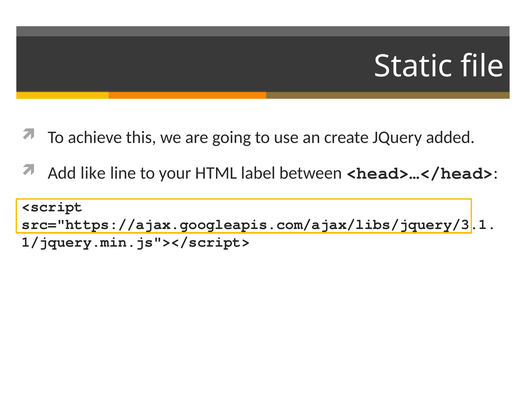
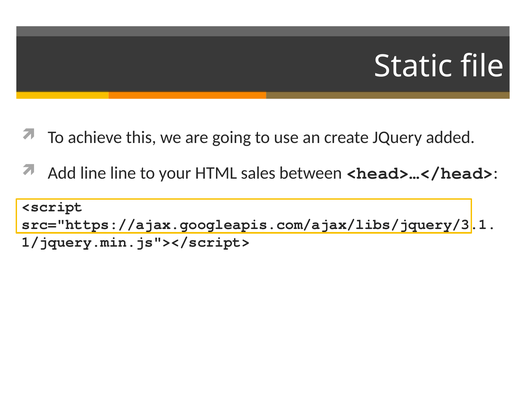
Add like: like -> line (93, 173)
label: label -> sales (258, 173)
